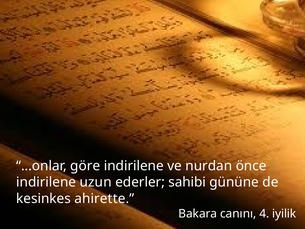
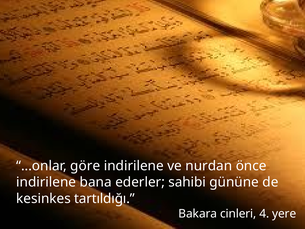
uzun: uzun -> bana (96, 182)
ahirette: ahirette -> tartıldığı (104, 198)
canını: canını -> cinleri (238, 213)
iyilik: iyilik -> yere (284, 213)
